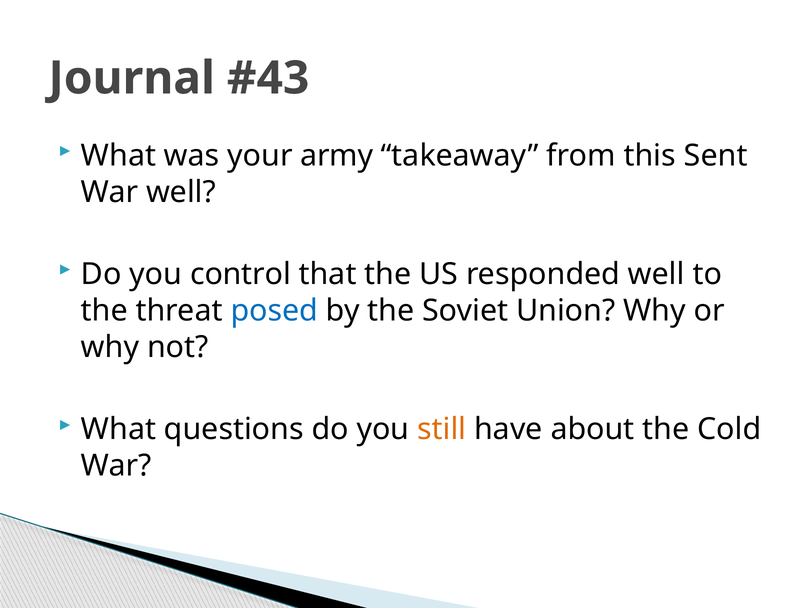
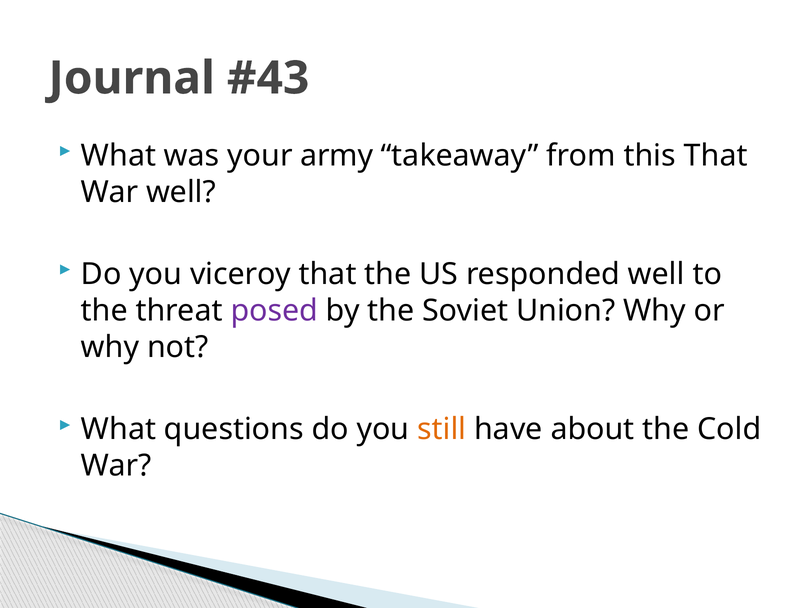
this Sent: Sent -> That (716, 156)
control: control -> viceroy (240, 274)
posed colour: blue -> purple (274, 311)
